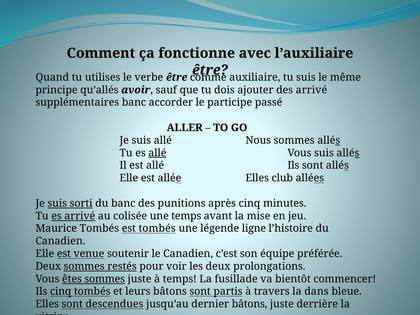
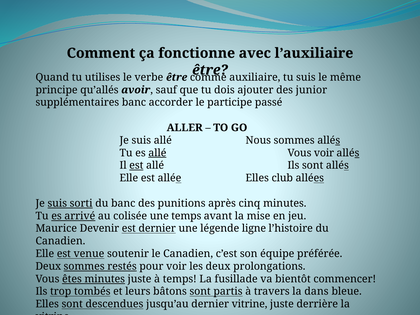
des arrivé: arrivé -> junior (311, 90)
Vous suis: suis -> voir (324, 153)
est underline: none -> present (136, 165)
Maurice Tombés: Tombés -> Devenir (99, 228)
est tombés: tombés -> dernier (157, 228)
êtes sommes: sommes -> minutes (105, 279)
Ils cinq: cinq -> trop (61, 291)
dernier bâtons: bâtons -> vitrine (250, 304)
